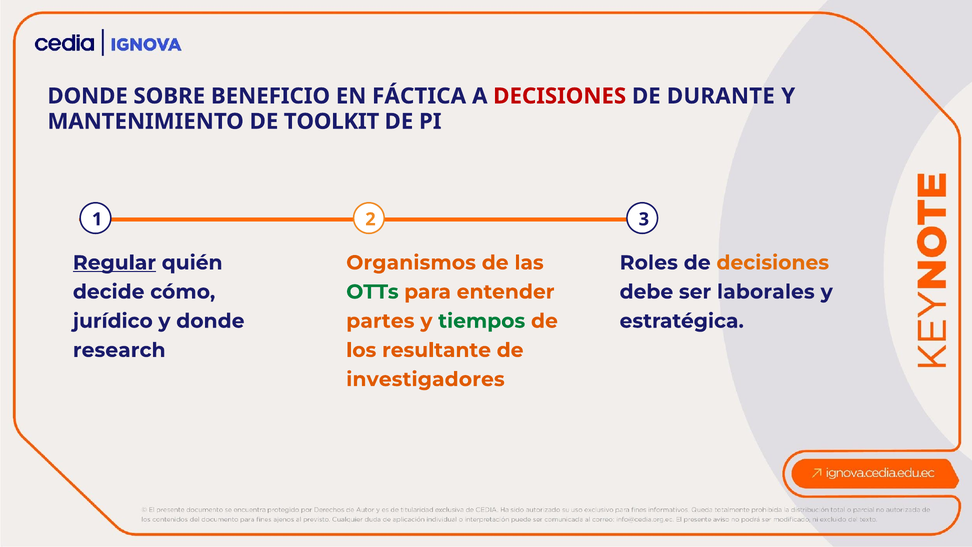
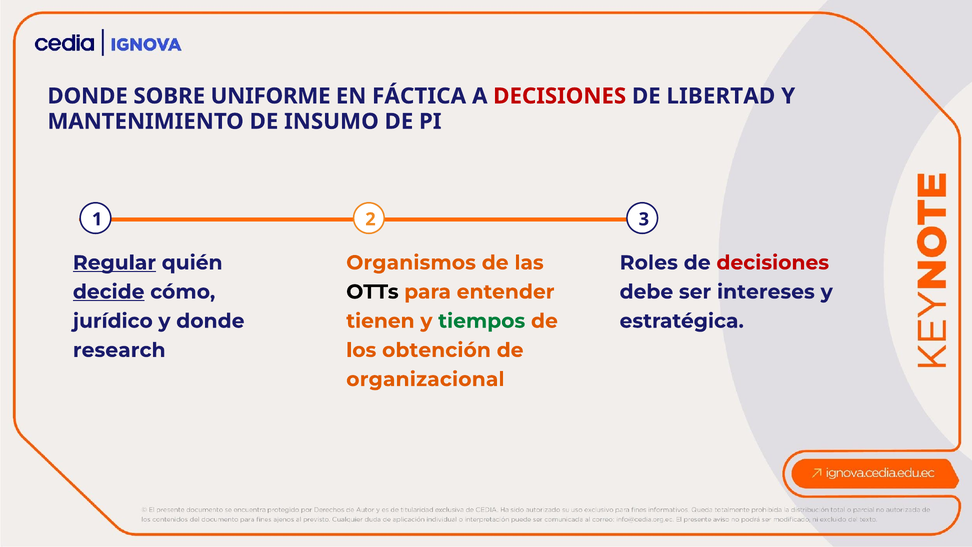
BENEFICIO: BENEFICIO -> UNIFORME (271, 96)
DURANTE: DURANTE -> LIBERTAD (721, 96)
TOOLKIT: TOOLKIT -> INSUMO (331, 121)
decisiones colour: orange -> red (773, 263)
decide underline: none -> present (109, 292)
OTTs colour: green -> black (372, 292)
laborales: laborales -> intereses (766, 292)
partes: partes -> tienen (380, 321)
resultante: resultante -> obtención (436, 350)
investigadores: investigadores -> organizacional (425, 379)
